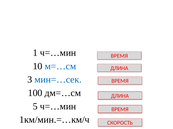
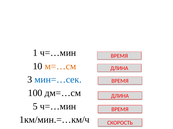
м=…см colour: blue -> orange (60, 67)
